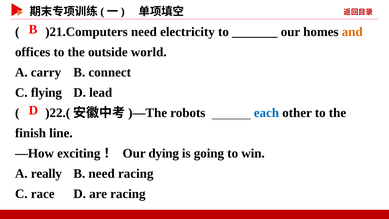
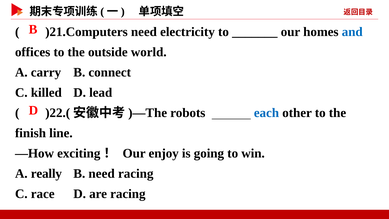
and colour: orange -> blue (352, 32)
flying: flying -> killed (46, 92)
dying: dying -> enjoy (164, 153)
